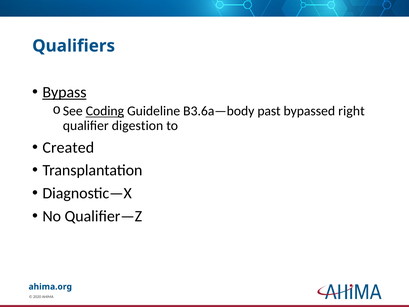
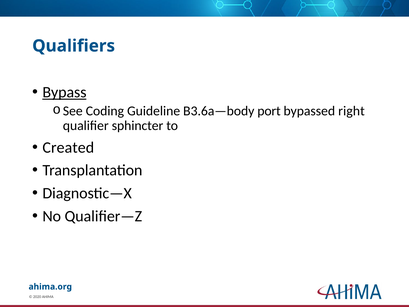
Coding underline: present -> none (105, 111)
past: past -> port (269, 111)
digestion: digestion -> sphincter (138, 126)
